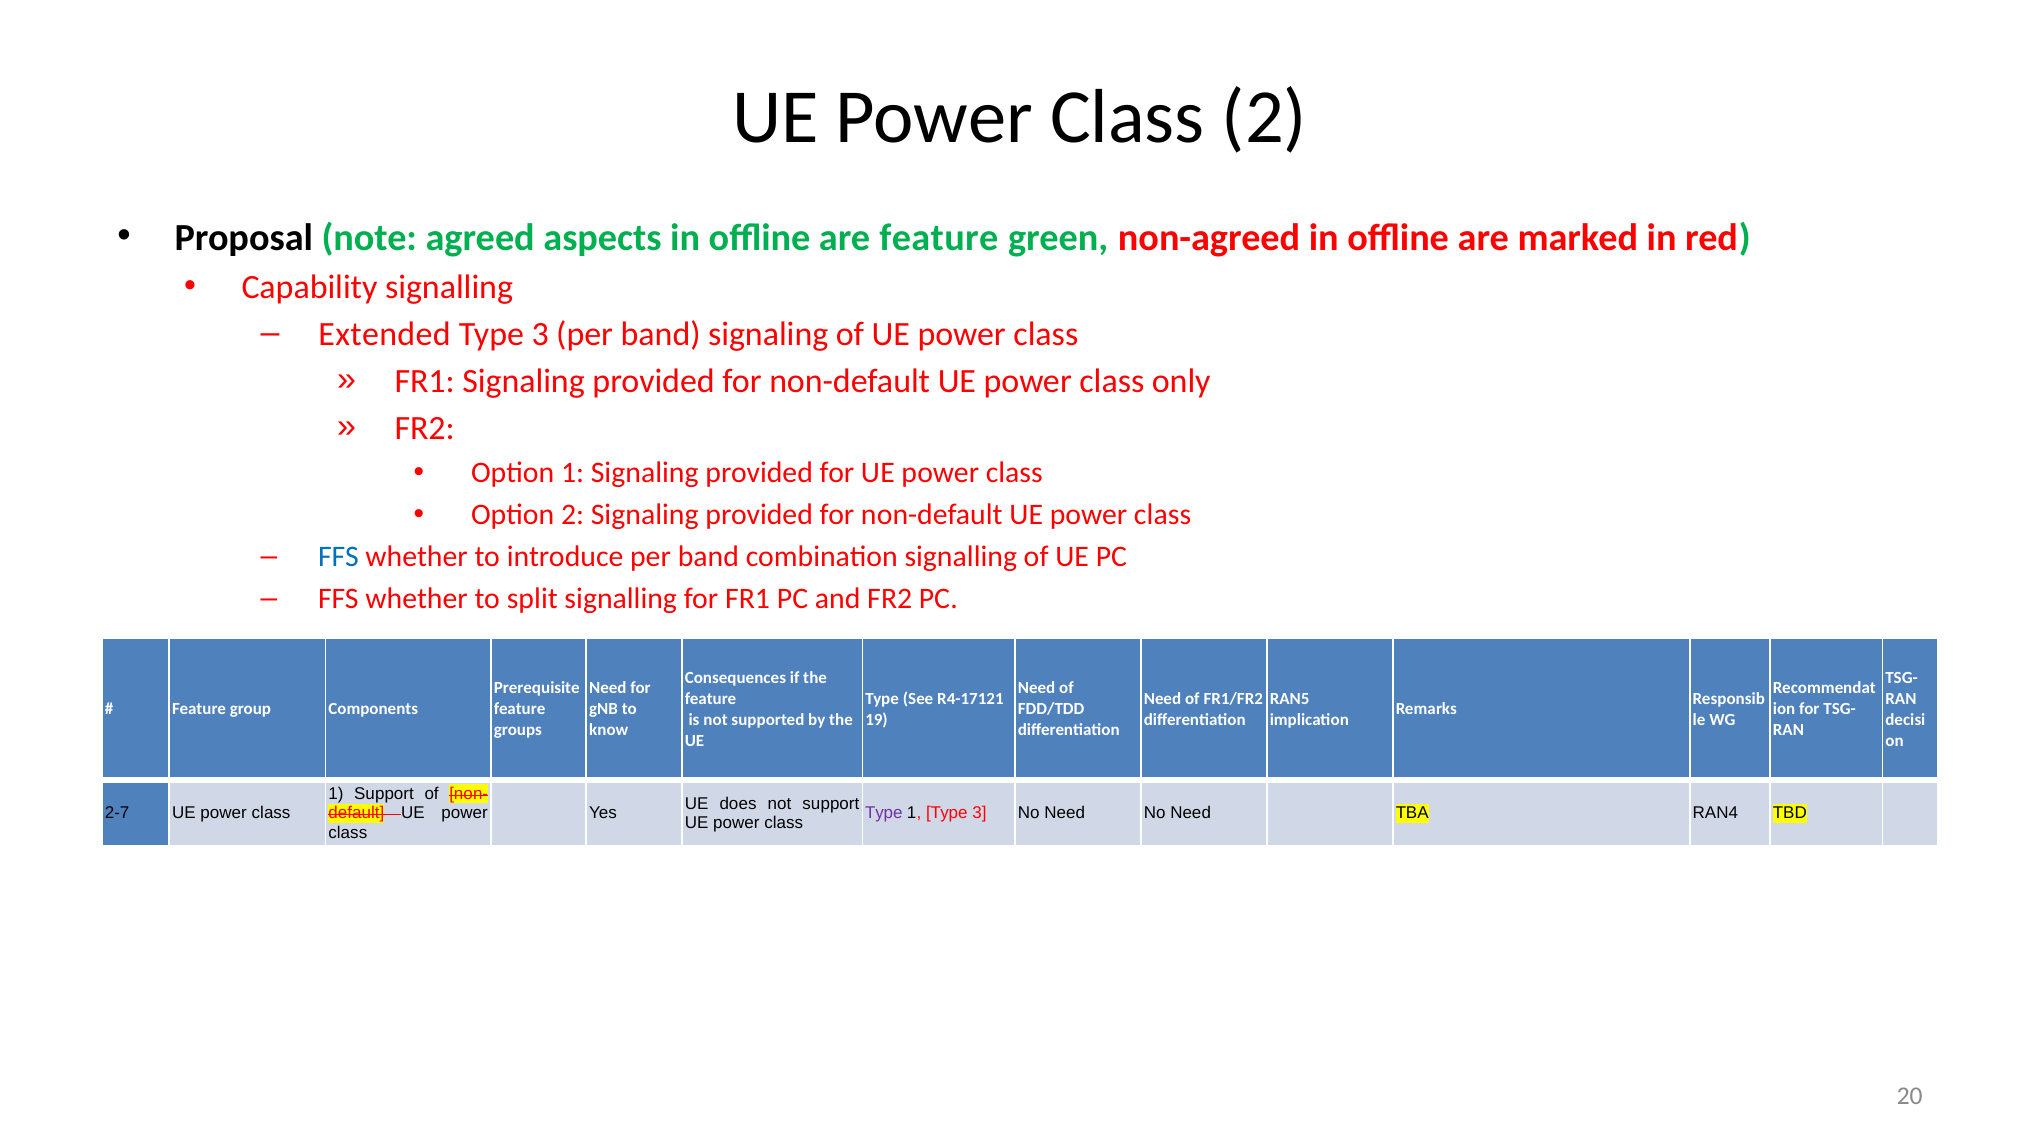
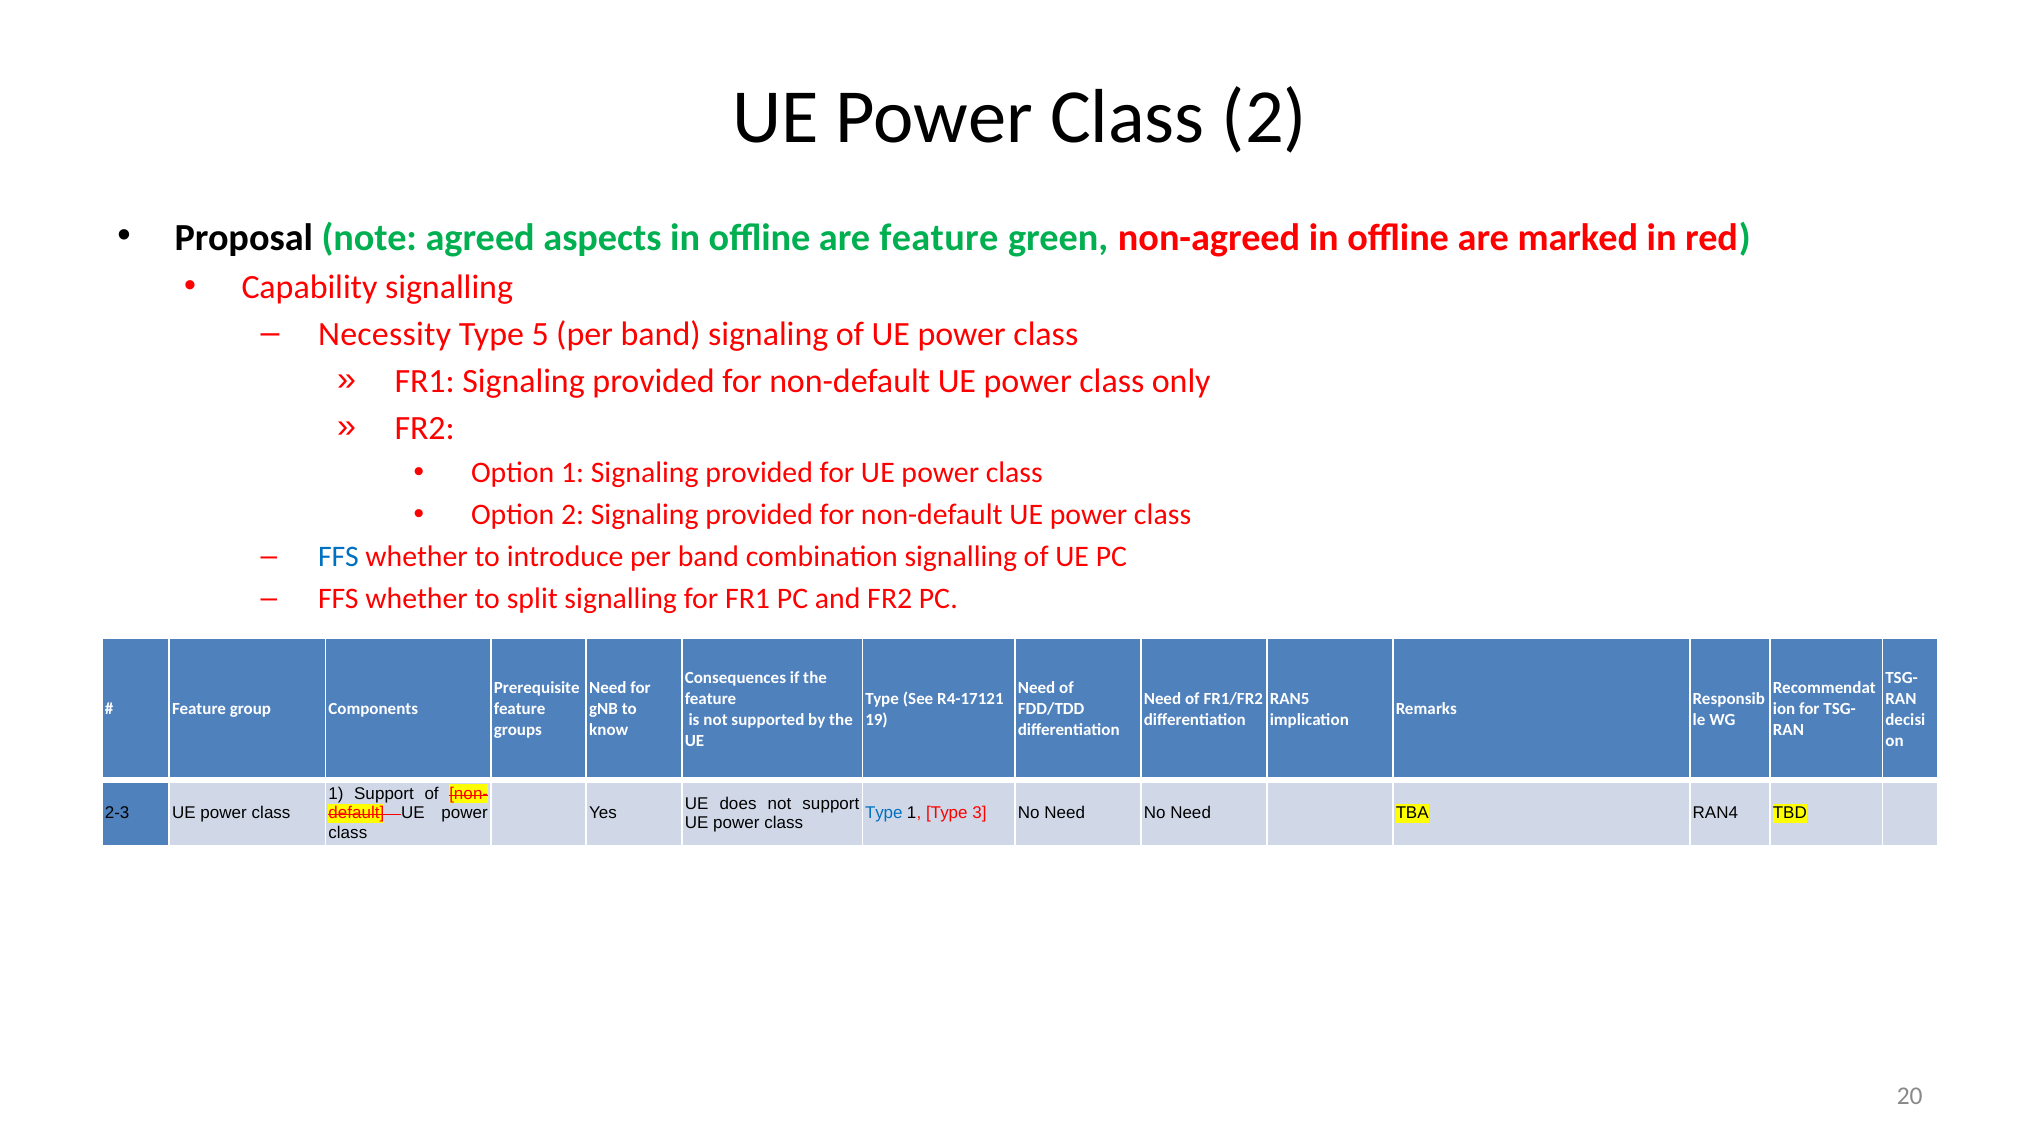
Extended: Extended -> Necessity (385, 334)
3: 3 -> 5 (540, 334)
2-7: 2-7 -> 2-3 (117, 813)
Type colour: purple -> blue (884, 813)
